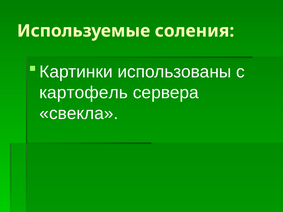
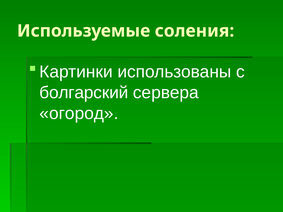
картофель: картофель -> болгарский (84, 93)
свекла: свекла -> огород (79, 113)
